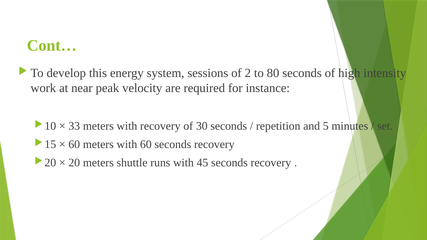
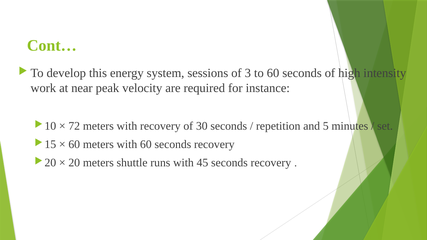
2: 2 -> 3 (248, 73)
to 80: 80 -> 60 (273, 73)
33: 33 -> 72 (74, 126)
